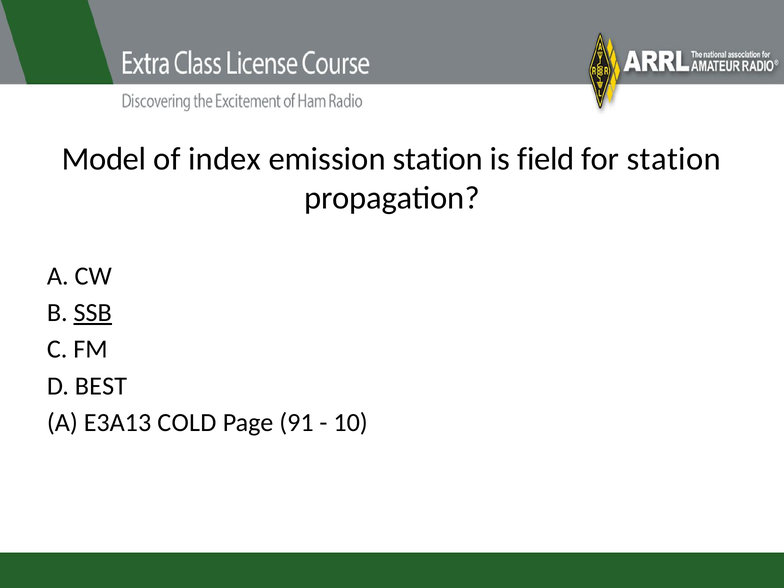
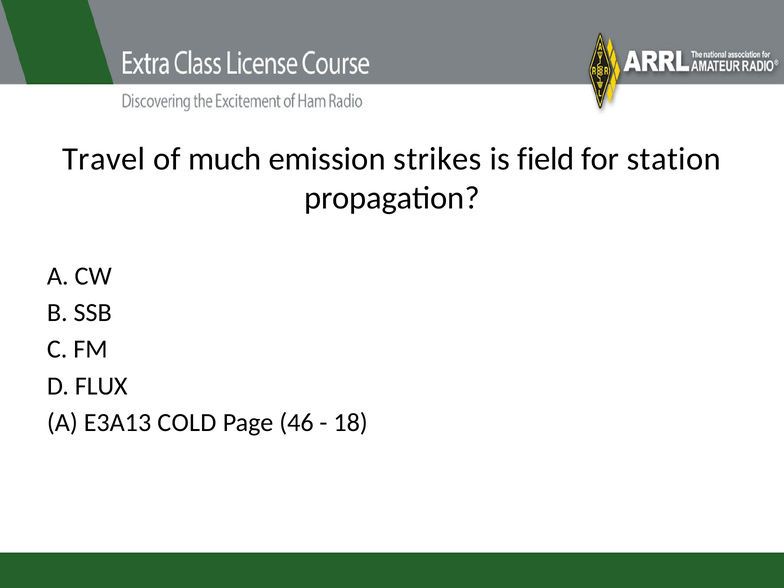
Model: Model -> Travel (104, 159)
index: index -> much (225, 159)
emission station: station -> strikes (438, 159)
SSB underline: present -> none (93, 313)
BEST: BEST -> FLUX (101, 386)
91: 91 -> 46 (296, 422)
10: 10 -> 18 (351, 422)
